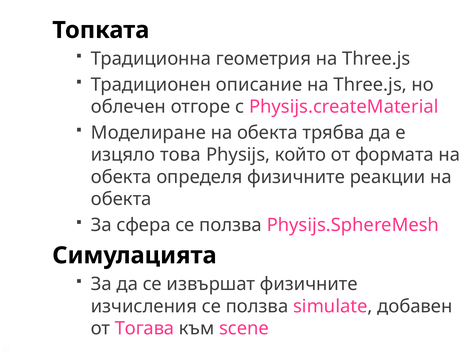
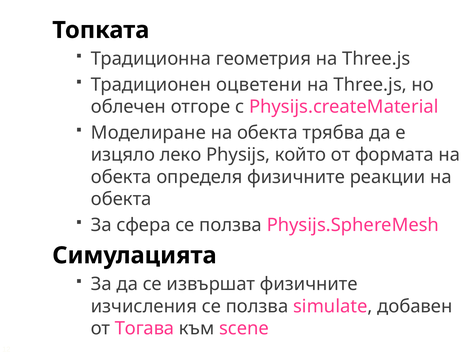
описание: описание -> оцветени (259, 85)
това: това -> леко (181, 155)
